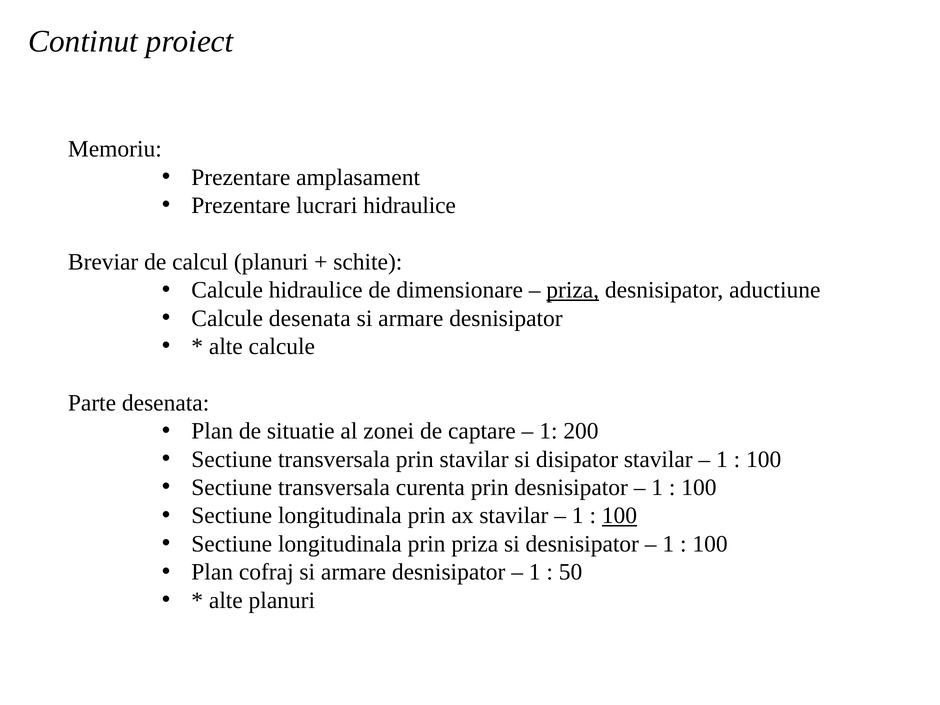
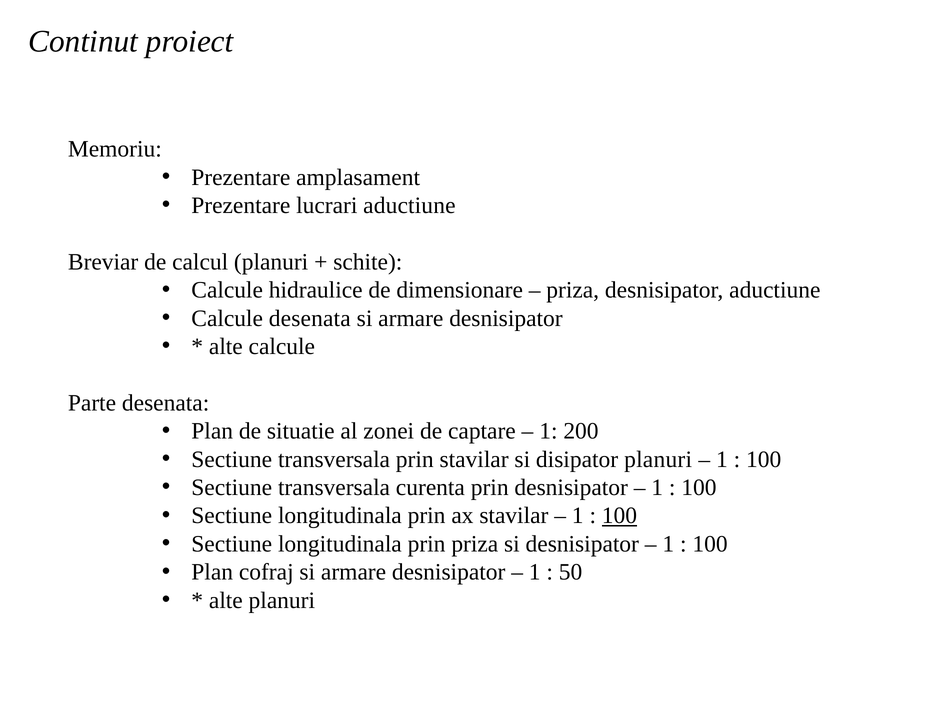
lucrari hidraulice: hidraulice -> aductiune (409, 205)
priza underline: present -> none (573, 290)
disipator stavilar: stavilar -> planuri (658, 459)
